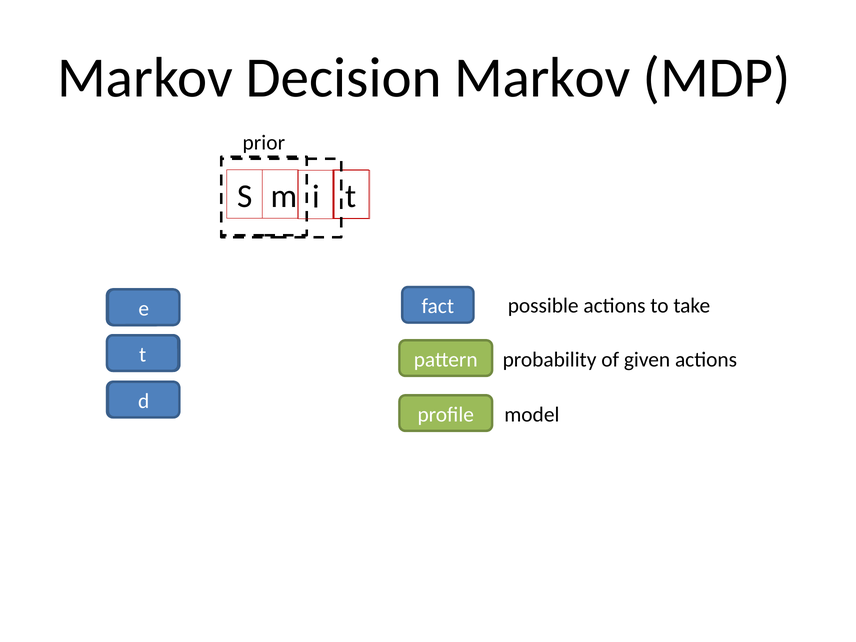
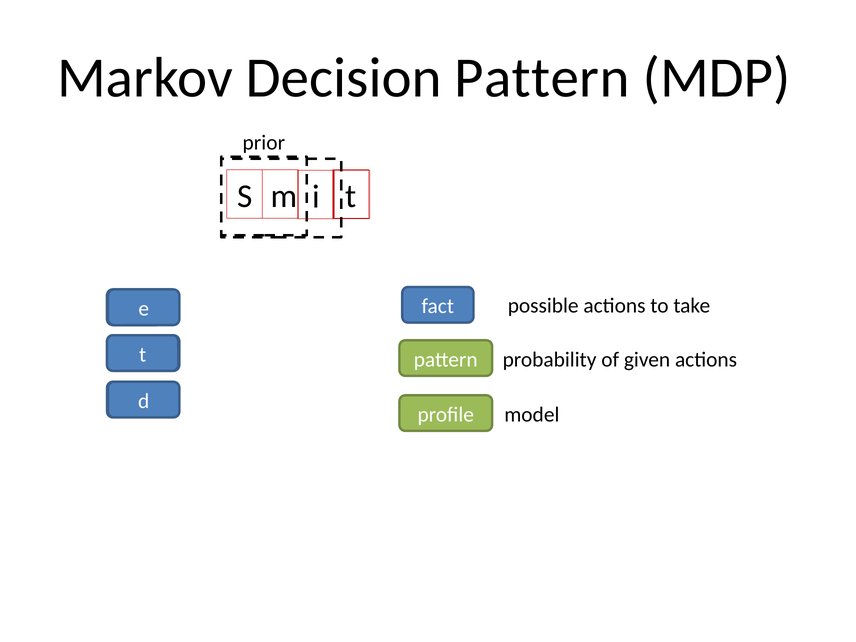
Decision Markov: Markov -> Pattern (542, 78)
